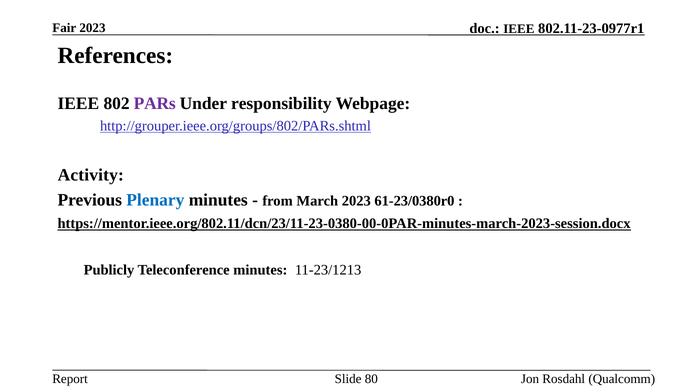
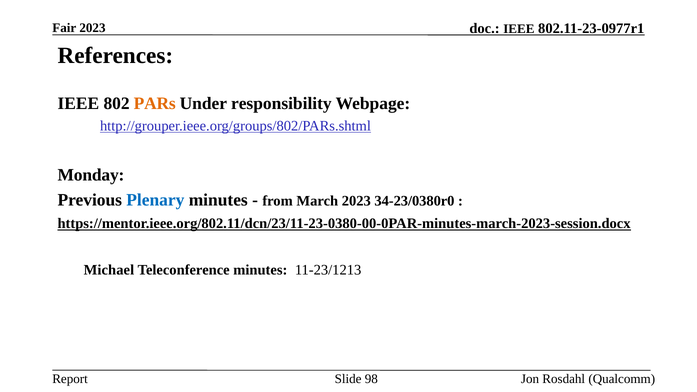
PARs colour: purple -> orange (155, 103)
Activity: Activity -> Monday (91, 175)
61-23/0380r0: 61-23/0380r0 -> 34-23/0380r0 (414, 201)
Publicly: Publicly -> Michael (109, 270)
80: 80 -> 98 (371, 379)
